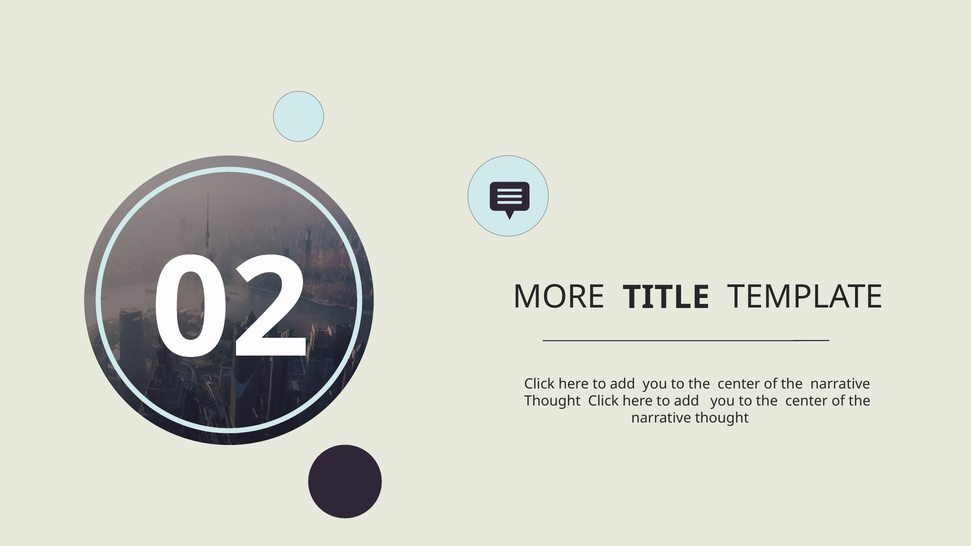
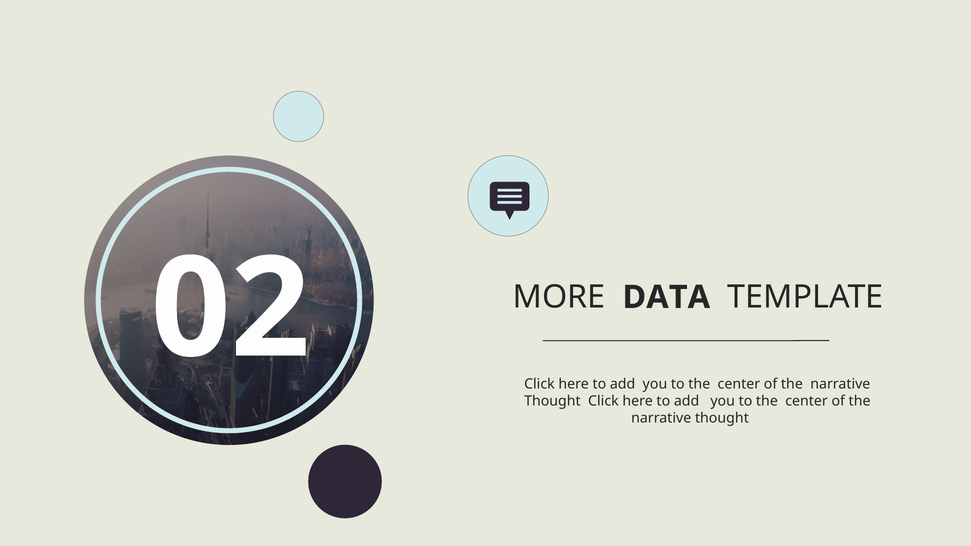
TITLE: TITLE -> DATA (666, 297)
